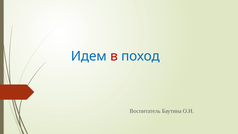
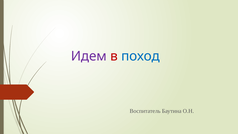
Идем colour: blue -> purple (89, 56)
